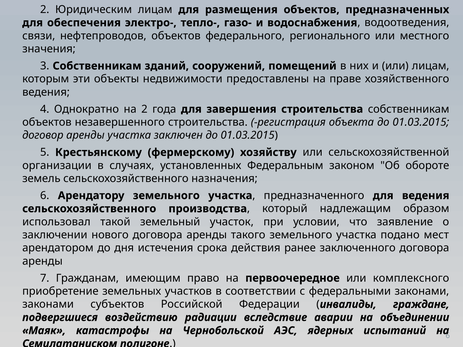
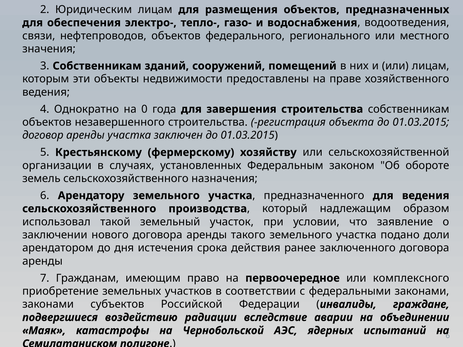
на 2: 2 -> 0 (144, 109)
мест: мест -> доли (436, 235)
